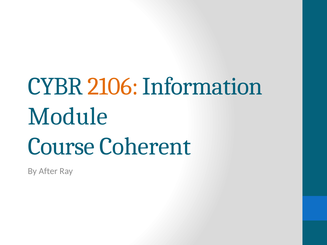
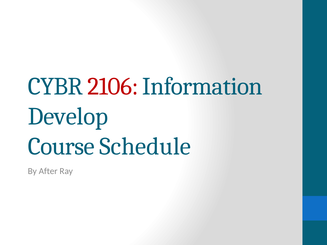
2106 colour: orange -> red (113, 86)
Module: Module -> Develop (68, 116)
Coherent: Coherent -> Schedule (145, 146)
